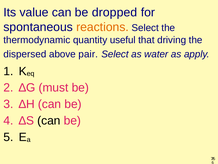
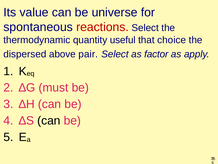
dropped: dropped -> universe (115, 12)
reactions colour: orange -> red (102, 27)
driving: driving -> choice (172, 40)
water: water -> factor (156, 54)
